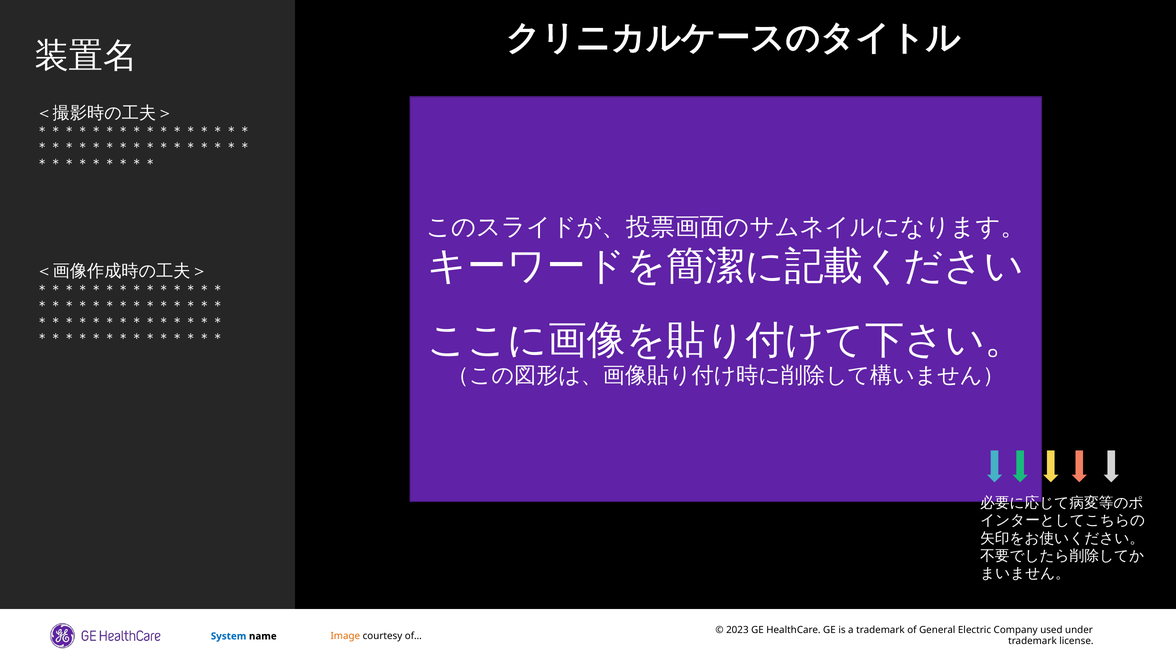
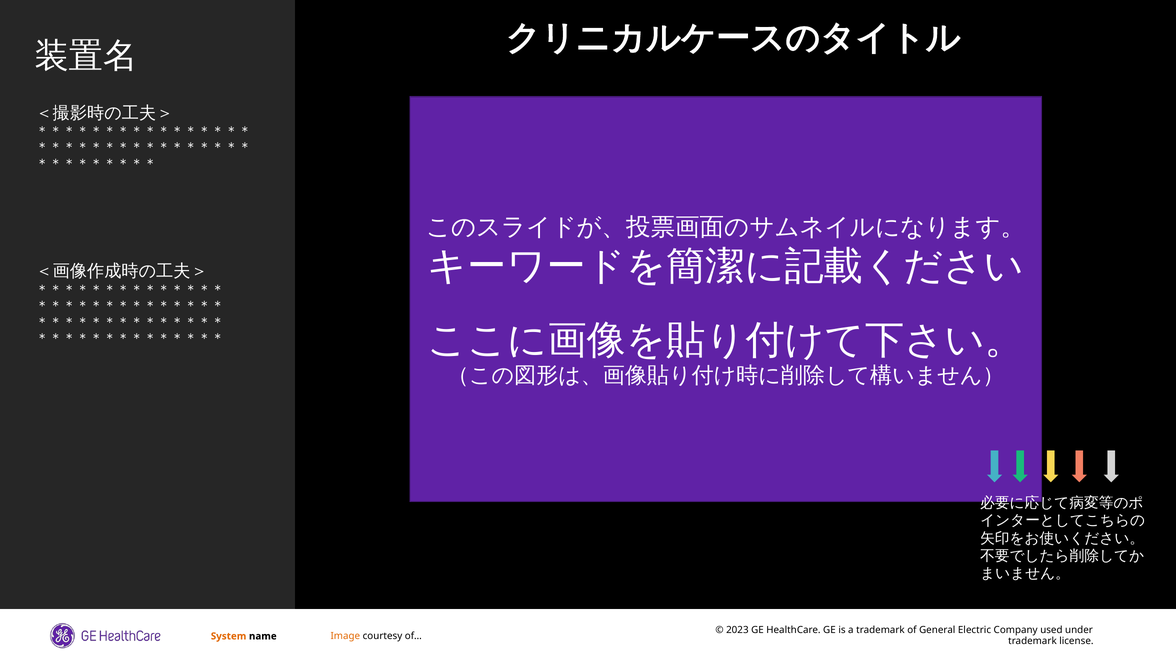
System colour: blue -> orange (229, 636)
